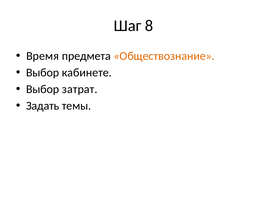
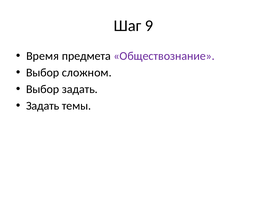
8: 8 -> 9 (149, 26)
Обществознание colour: orange -> purple (164, 56)
кабинете: кабинете -> сложном (87, 73)
Выбор затрат: затрат -> задать (80, 89)
